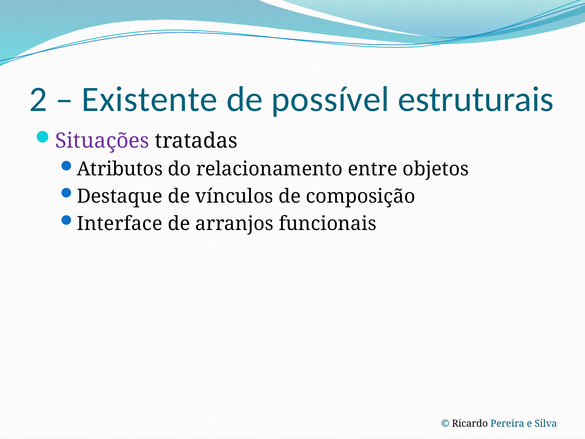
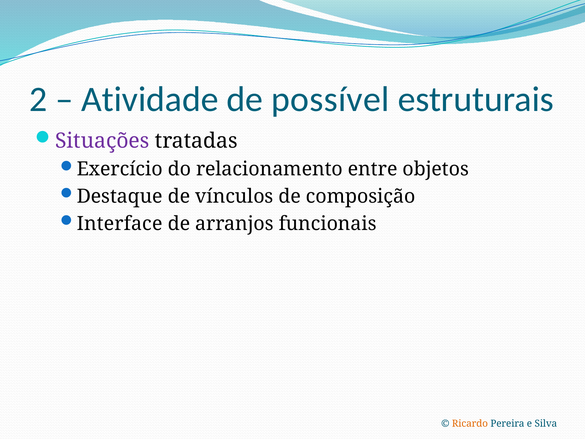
Existente: Existente -> Atividade (150, 99)
Atributos: Atributos -> Exercício (120, 169)
Ricardo colour: black -> orange (470, 423)
